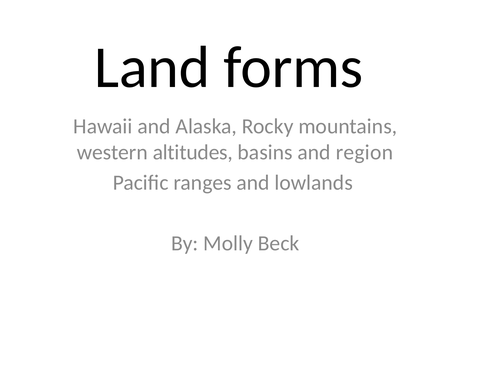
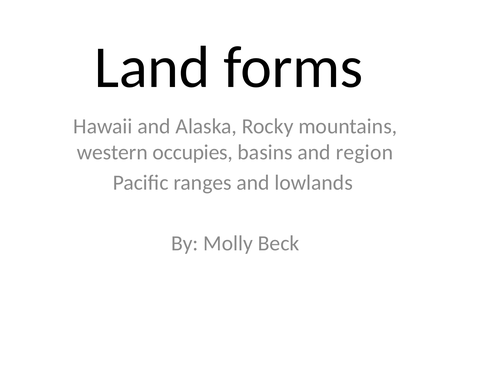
altitudes: altitudes -> occupies (193, 153)
